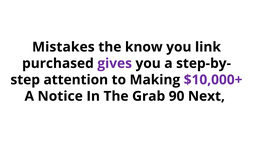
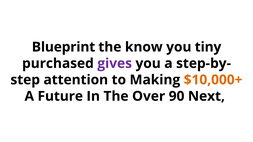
Mistakes: Mistakes -> Blueprint (63, 47)
link: link -> tiny (208, 47)
$10,000+ colour: purple -> orange (213, 80)
Notice: Notice -> Future (60, 96)
Grab: Grab -> Over (149, 96)
